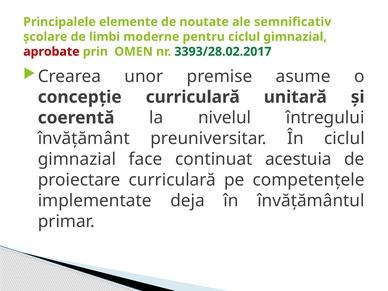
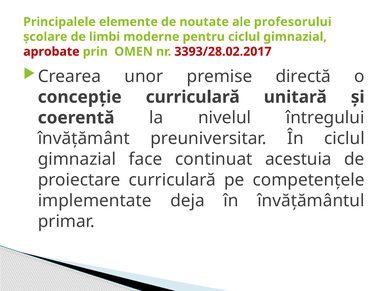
semnificativ: semnificativ -> profesorului (293, 22)
3393/28.02.2017 colour: green -> red (223, 52)
asume: asume -> directă (303, 76)
